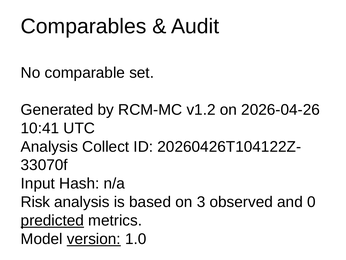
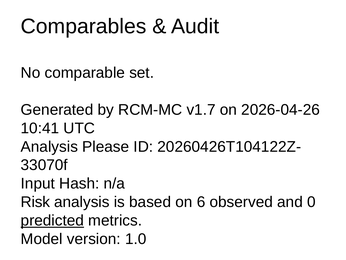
v1.2: v1.2 -> v1.7 (201, 109)
Collect: Collect -> Please (106, 146)
3: 3 -> 6 (201, 202)
version underline: present -> none (94, 239)
